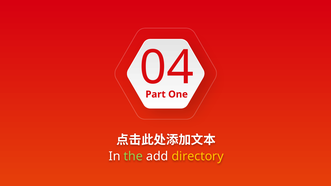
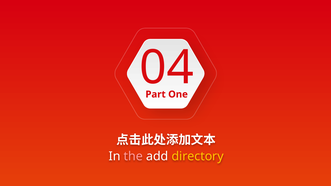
the colour: light green -> pink (133, 156)
